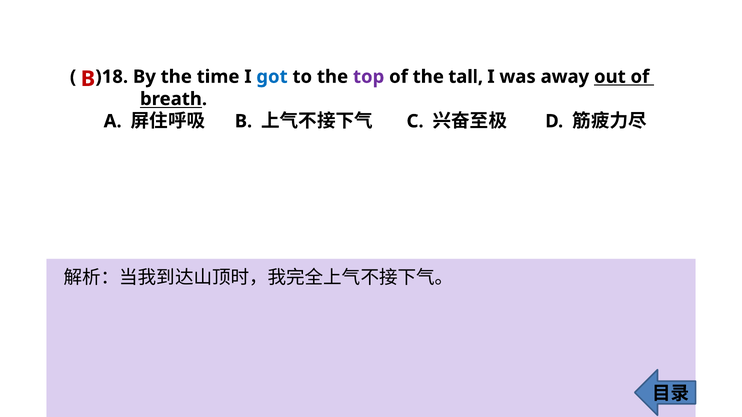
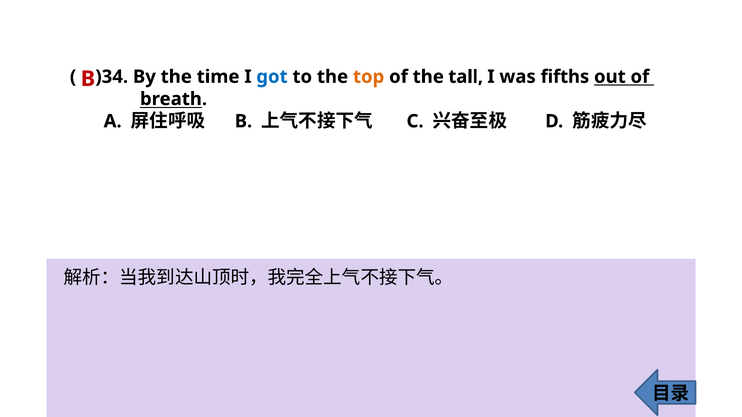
)18: )18 -> )34 (112, 77)
top colour: purple -> orange (369, 77)
away: away -> fifths (565, 77)
